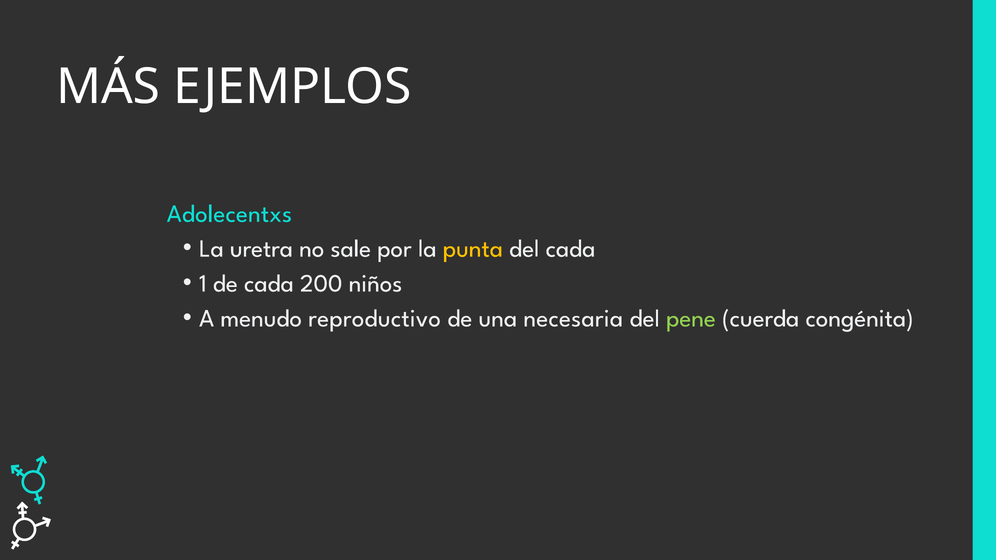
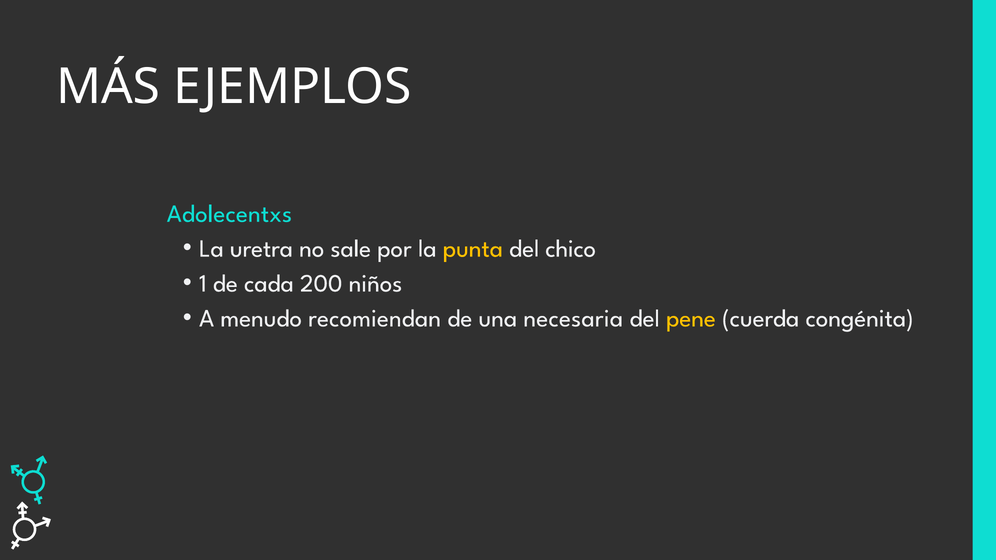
del cada: cada -> chico (571, 249)
reproductivo: reproductivo -> recomiendan (375, 318)
pene colour: light green -> yellow (691, 318)
